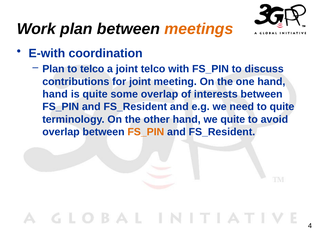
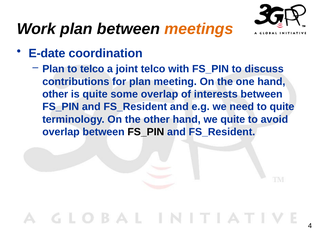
E-with: E-with -> E-date (47, 53)
for joint: joint -> plan (140, 82)
hand: hand -> other (55, 94)
FS_PIN colour: orange -> black (146, 132)
